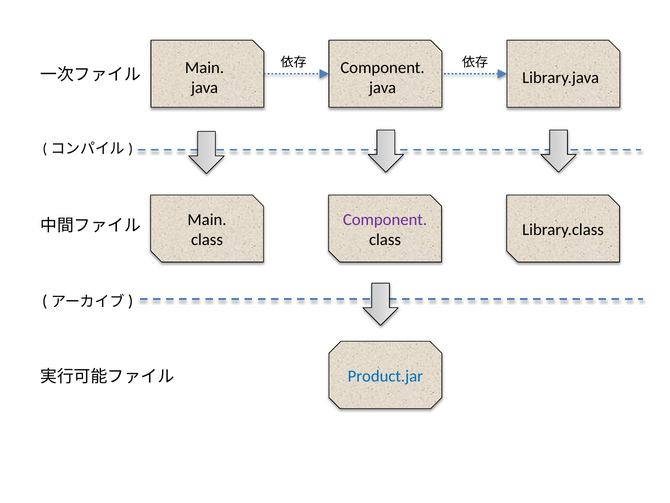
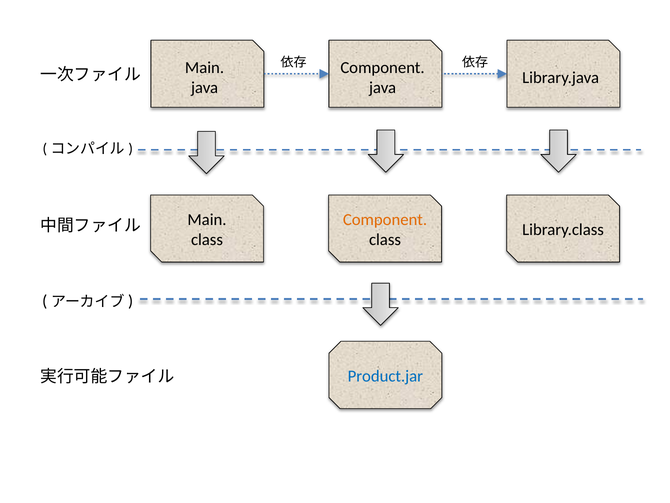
Component colour: purple -> orange (385, 219)
